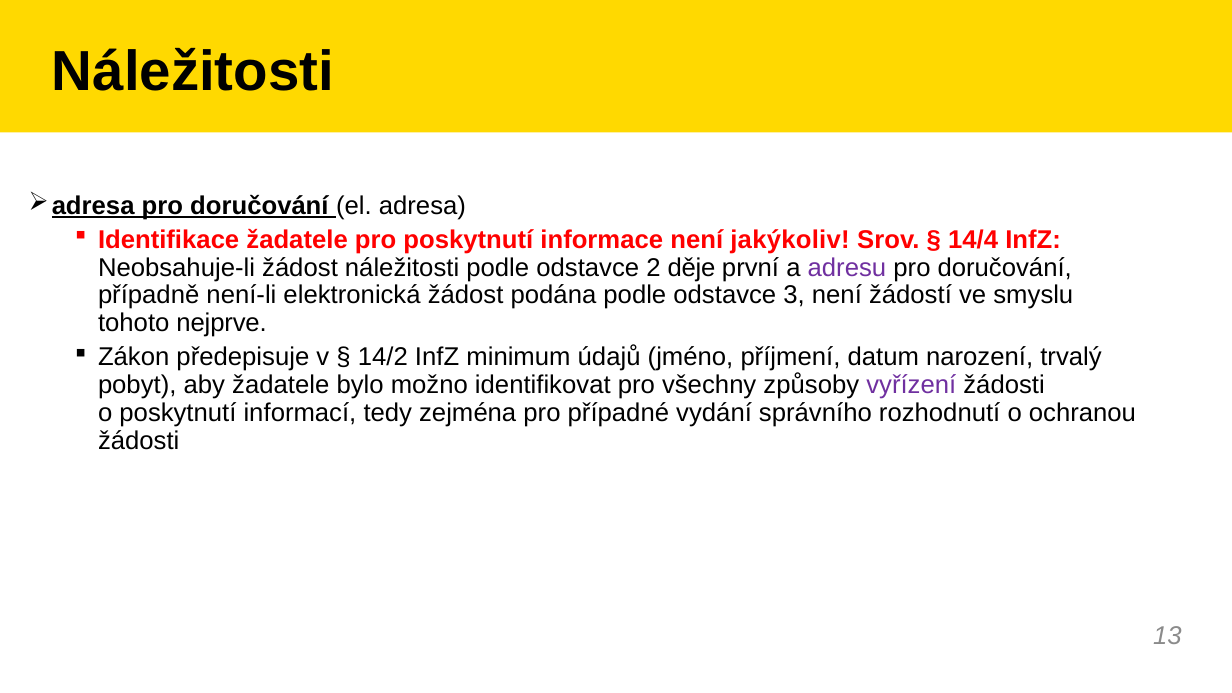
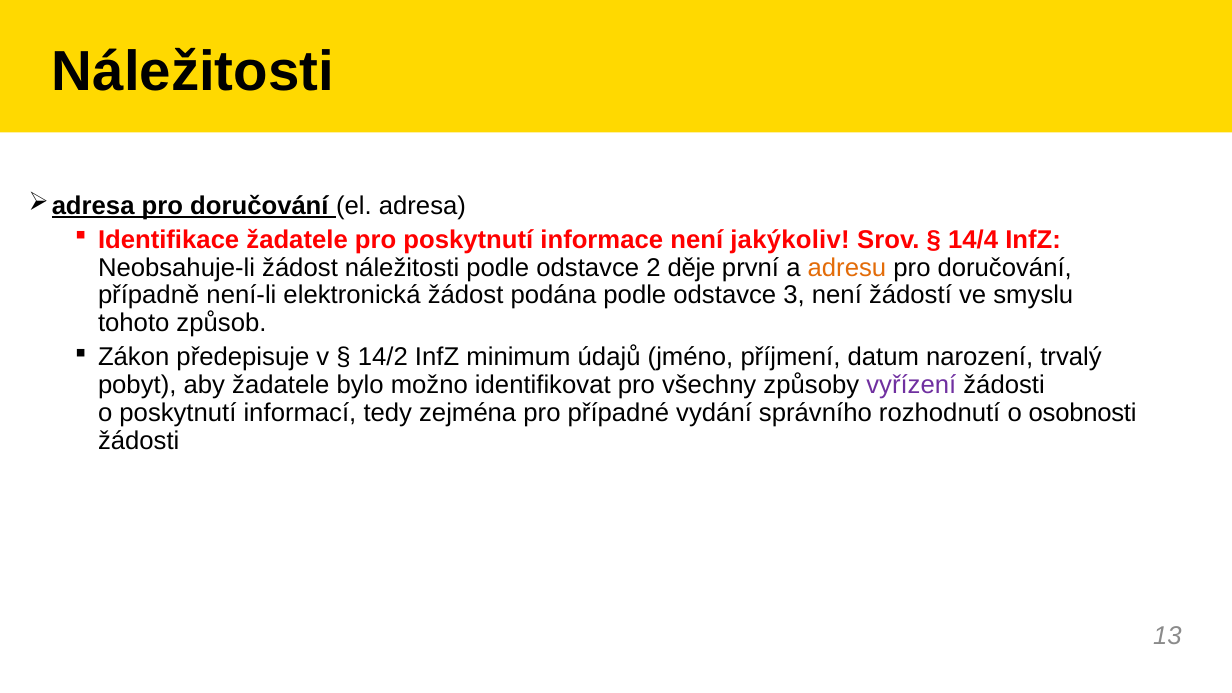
adresu colour: purple -> orange (847, 268)
nejprve: nejprve -> způsob (221, 323)
ochranou: ochranou -> osobnosti (1083, 413)
